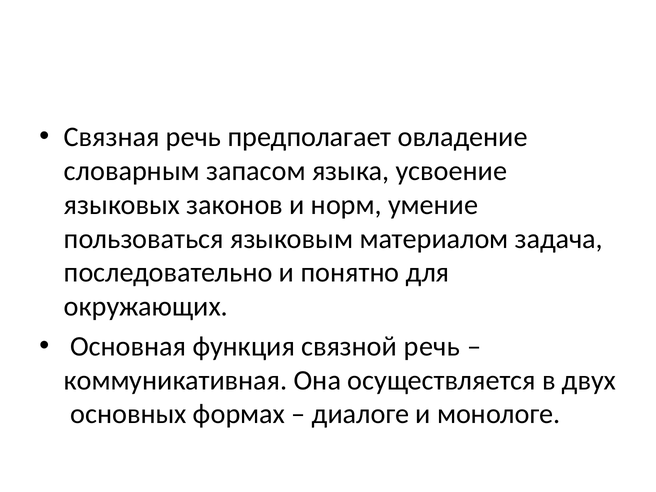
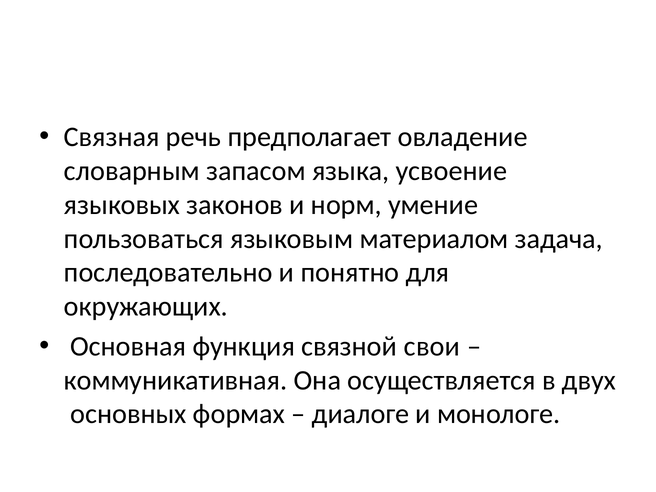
связной речь: речь -> свои (432, 346)
